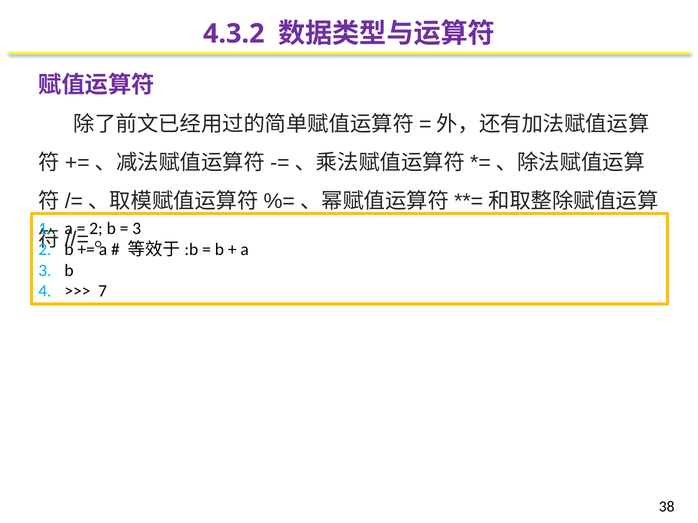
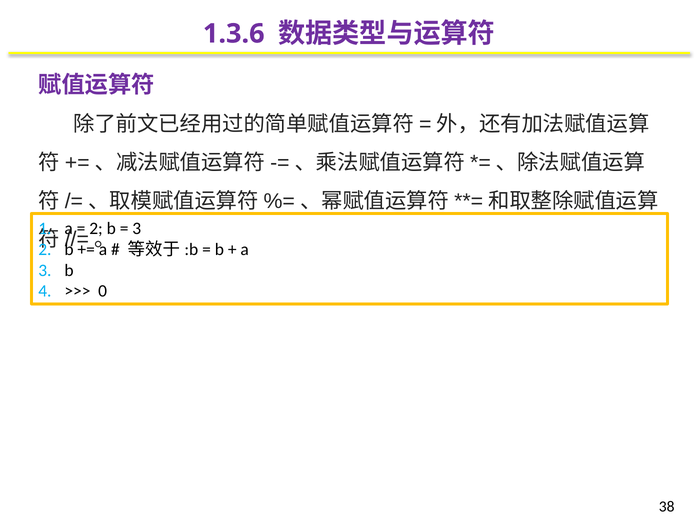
4.3.2: 4.3.2 -> 1.3.6 (234, 34)
7: 7 -> 0 (103, 291)
